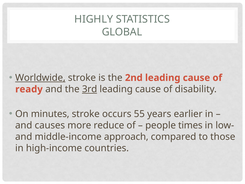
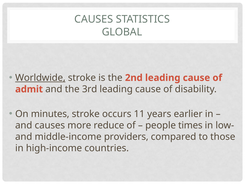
HIGHLY: HIGHLY -> CAUSES (94, 19)
ready: ready -> admit (29, 89)
3rd underline: present -> none (90, 89)
55: 55 -> 11 (139, 114)
approach: approach -> providers (126, 137)
